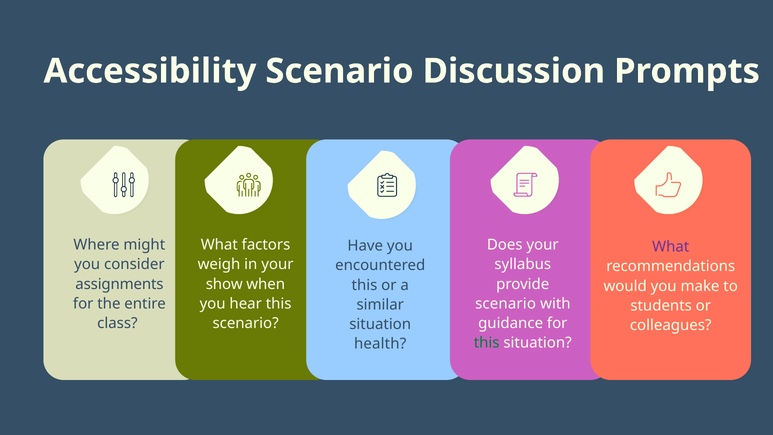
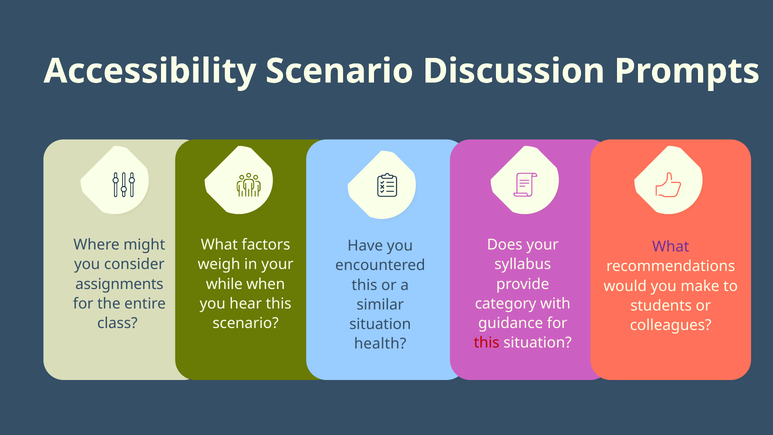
show: show -> while (224, 284)
scenario: scenario -> category (506, 303)
this colour: green -> red (487, 343)
